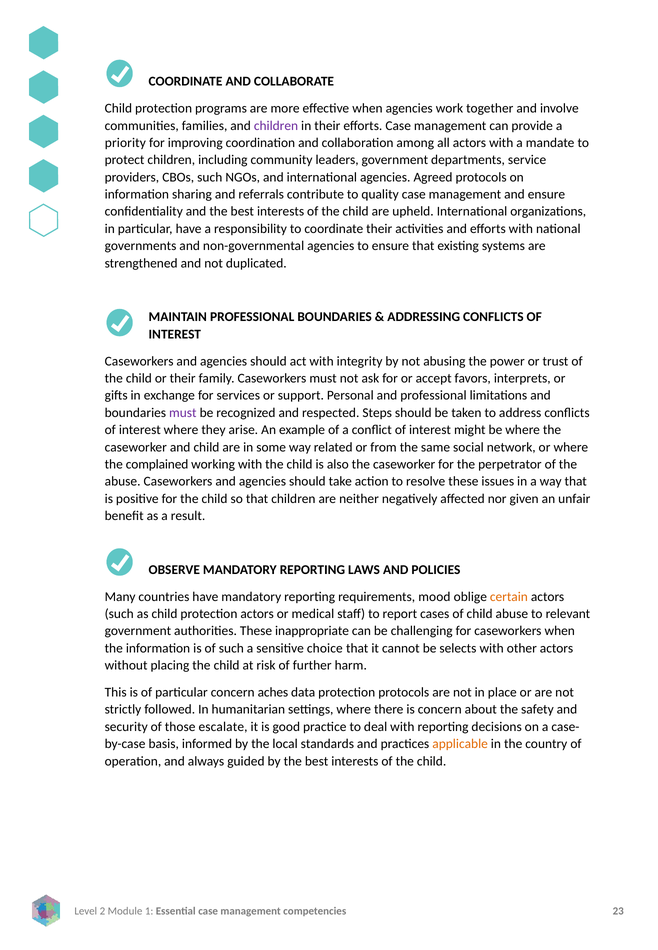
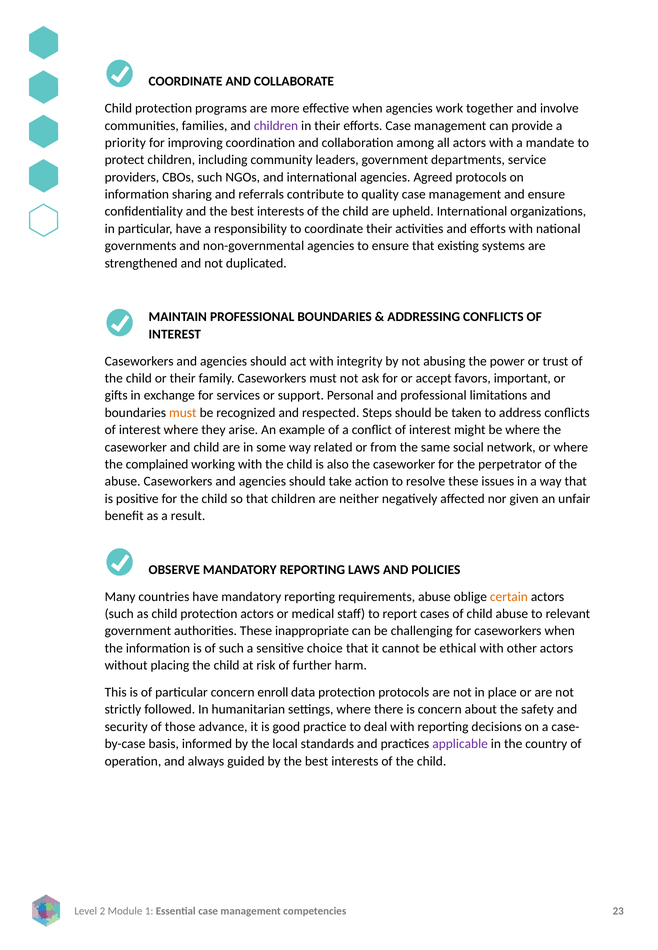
interprets: interprets -> important (522, 378)
must colour: purple -> orange (183, 413)
requirements mood: mood -> abuse (434, 597)
selects: selects -> ethical (458, 649)
aches: aches -> enroll (273, 693)
escalate: escalate -> advance (223, 727)
applicable colour: orange -> purple (460, 744)
